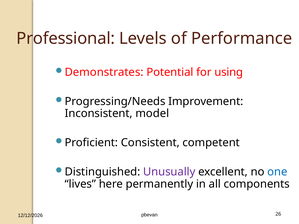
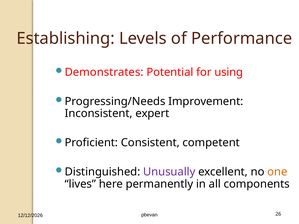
Professional: Professional -> Establishing (66, 39)
model: model -> expert (152, 114)
one colour: blue -> orange (277, 172)
